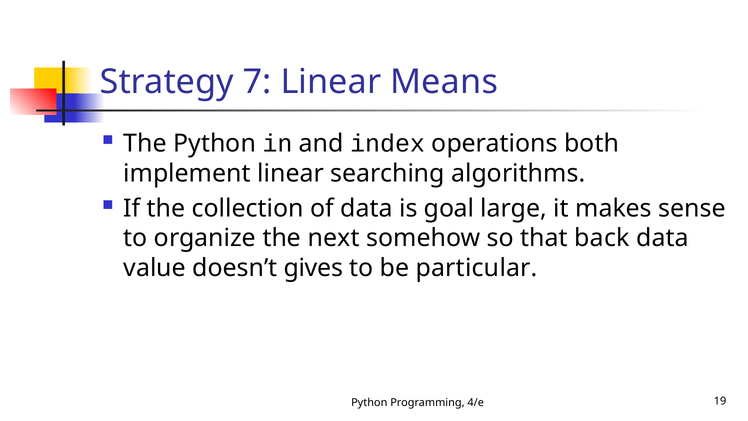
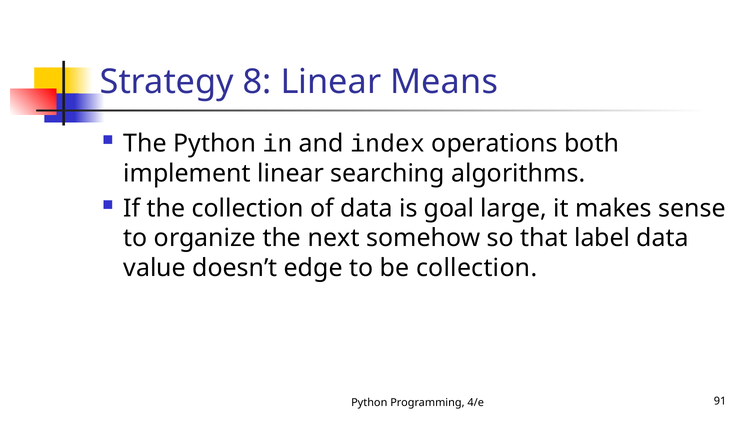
7: 7 -> 8 (257, 82)
back: back -> label (602, 238)
gives: gives -> edge (313, 268)
be particular: particular -> collection (477, 268)
19: 19 -> 91 (720, 401)
